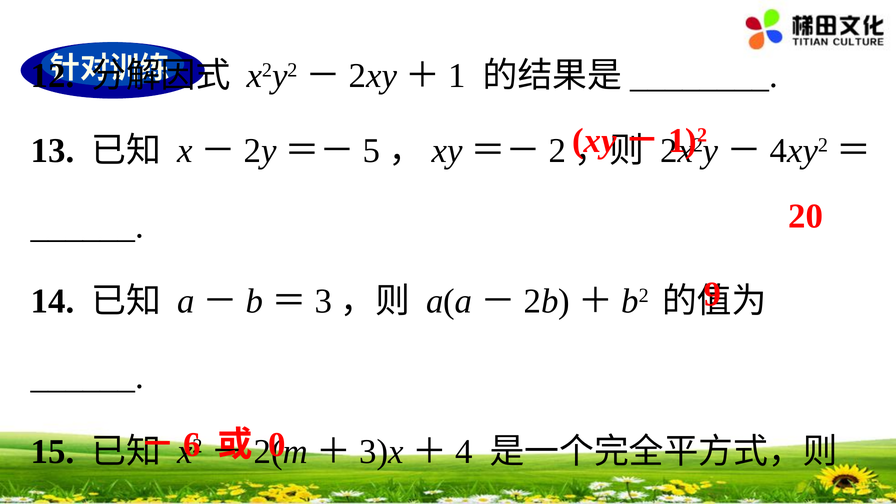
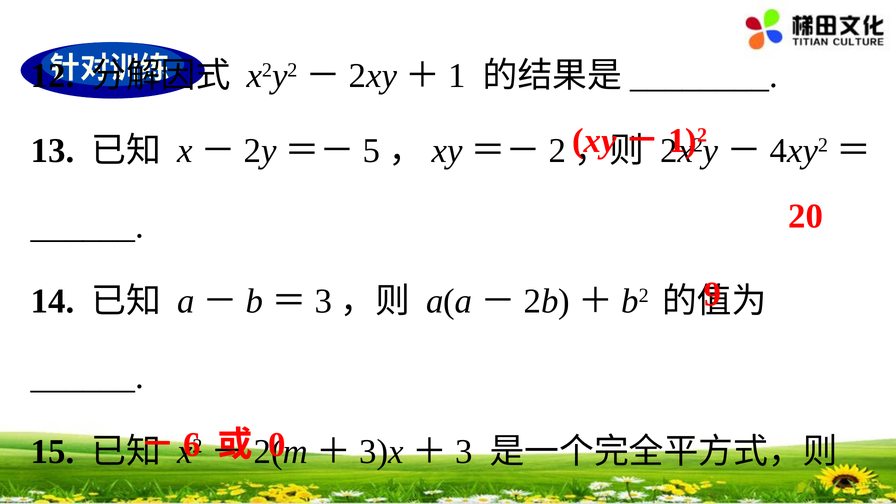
4: 4 -> 3 (464, 452)
